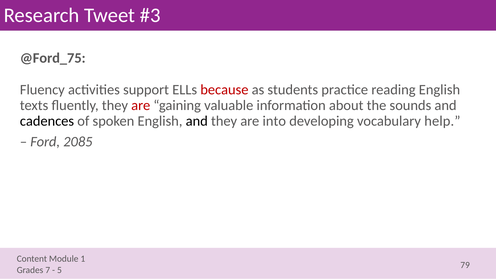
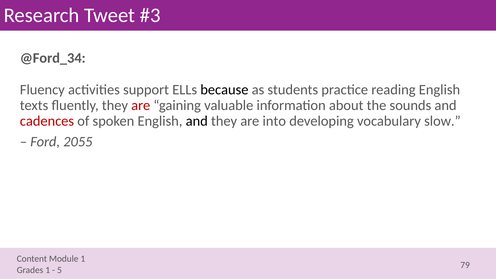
@Ford_75: @Ford_75 -> @Ford_34 (53, 58)
because colour: red -> black (224, 90)
cadences colour: black -> red (47, 121)
help: help -> slow (442, 121)
2085: 2085 -> 2055 (78, 142)
7: 7 -> 1 (48, 270)
